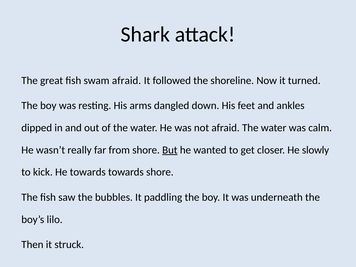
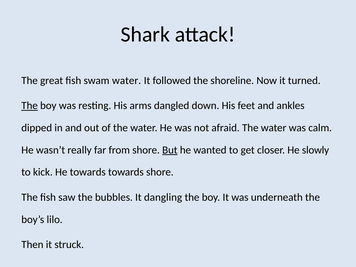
swam afraid: afraid -> water (127, 80)
The underline: none -> present (30, 106)
paddling: paddling -> dangling (163, 197)
